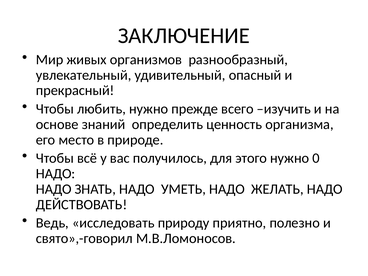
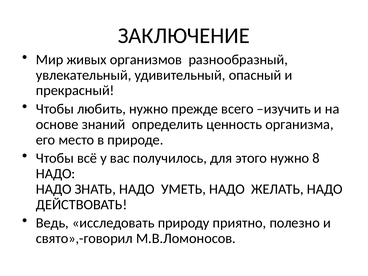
0: 0 -> 8 (316, 158)
